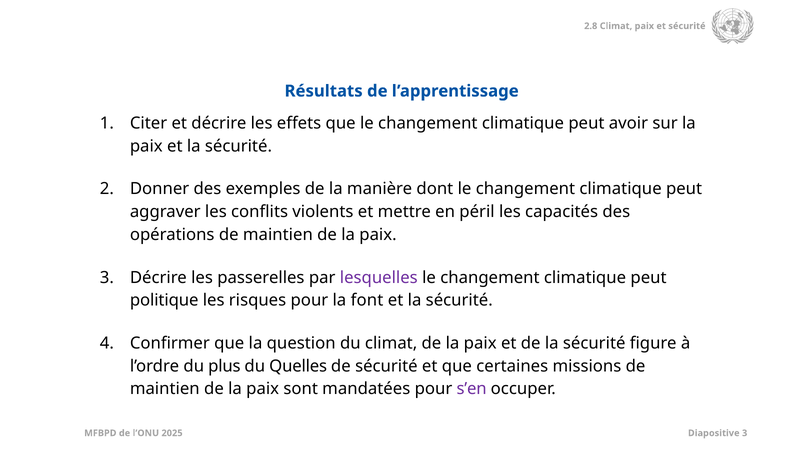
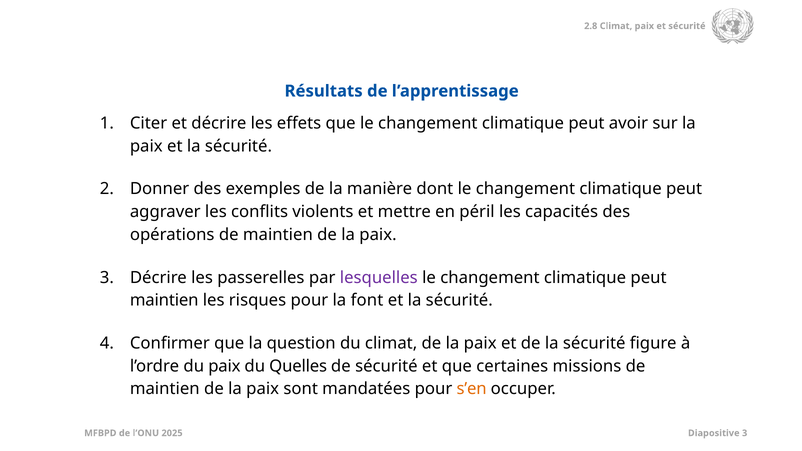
politique: politique -> maintien (164, 300)
du plus: plus -> paix (224, 366)
s’en colour: purple -> orange (472, 389)
